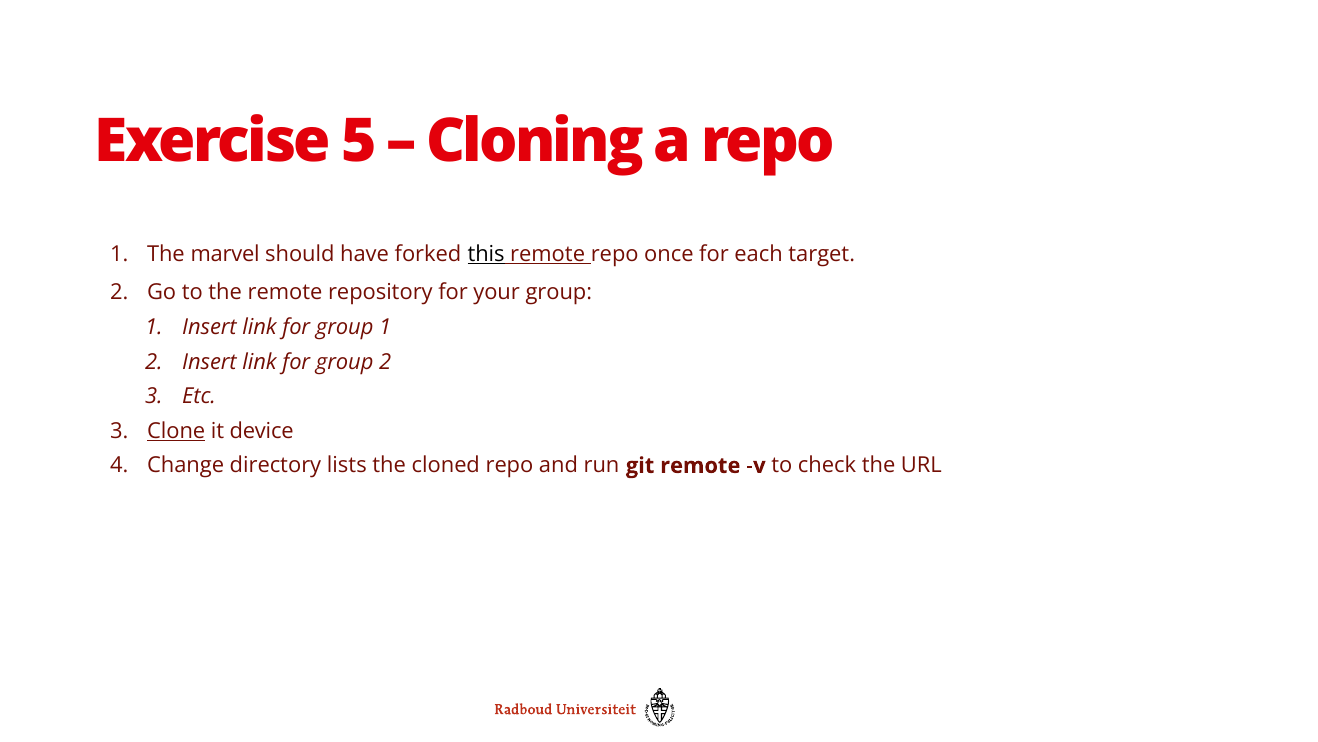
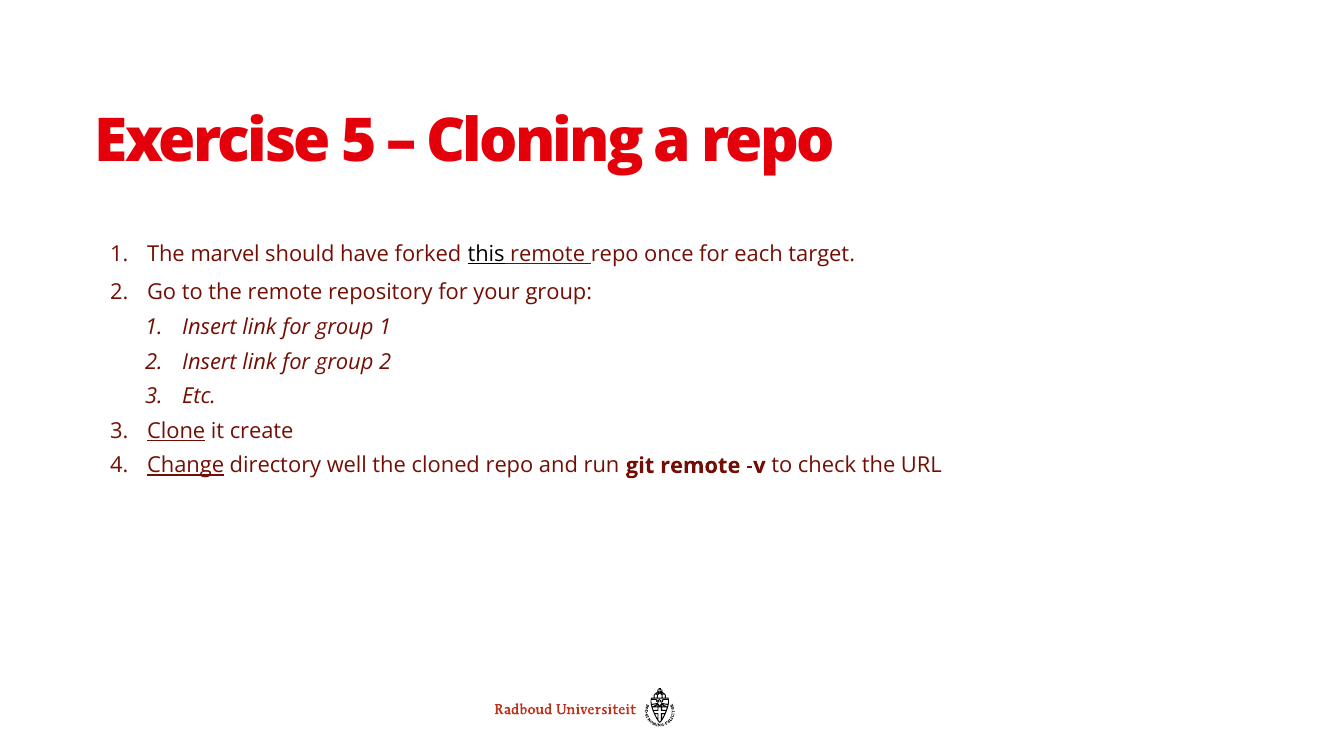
device: device -> create (262, 431)
Change underline: none -> present (186, 465)
lists: lists -> well (347, 465)
